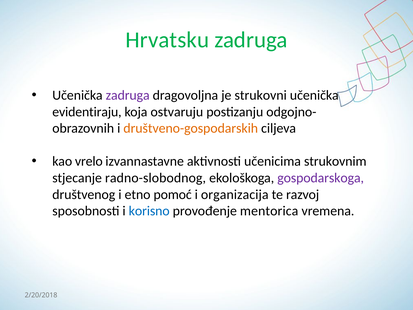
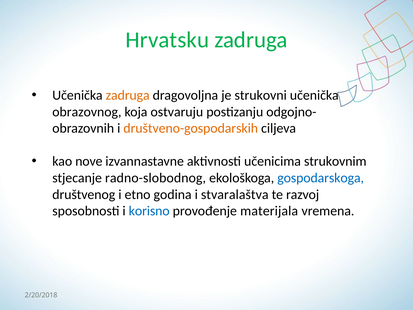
zadruga colour: purple -> orange (128, 95)
evidentiraju: evidentiraju -> obrazovnog (87, 112)
vrelo: vrelo -> nove (89, 161)
gospodarskoga colour: purple -> blue (321, 178)
pomoć: pomoć -> godina (173, 194)
organizacija: organizacija -> stvaralaštva (235, 194)
mentorica: mentorica -> materijala (269, 211)
